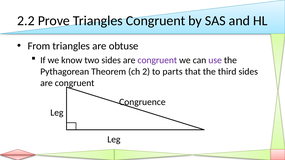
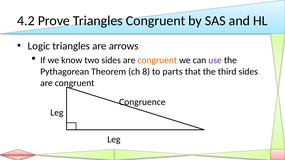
2.2: 2.2 -> 4.2 (26, 21)
From: From -> Logic (39, 46)
obtuse: obtuse -> arrows (124, 46)
congruent colour: purple -> orange (157, 60)
2: 2 -> 8 (146, 72)
